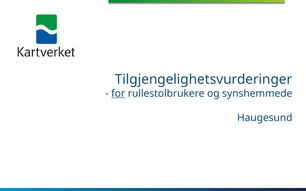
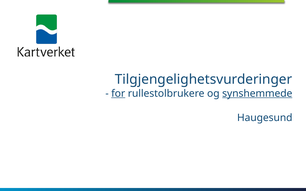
synshemmede underline: none -> present (257, 94)
